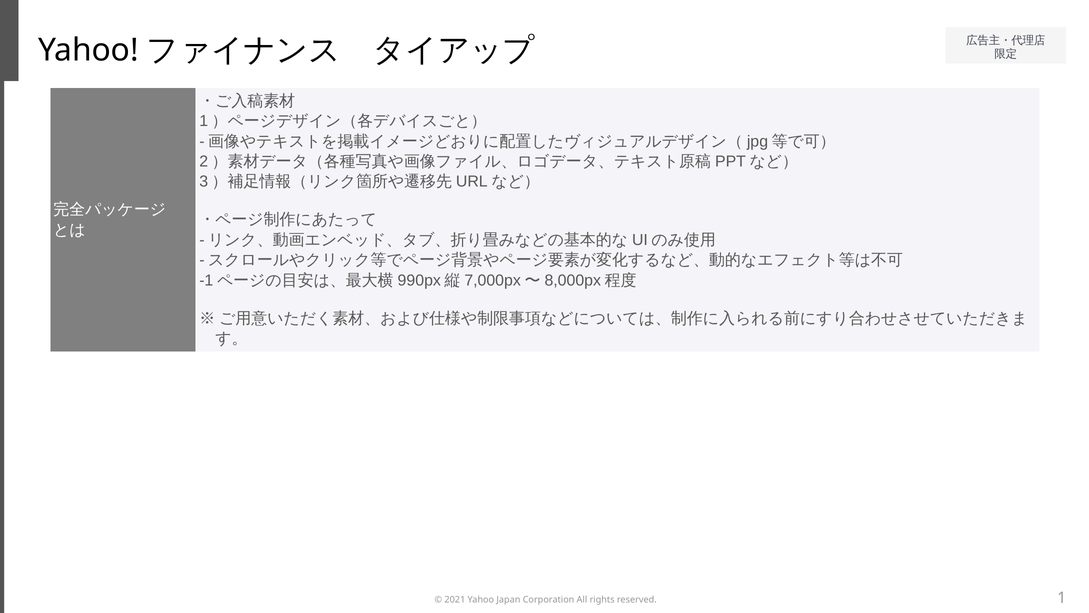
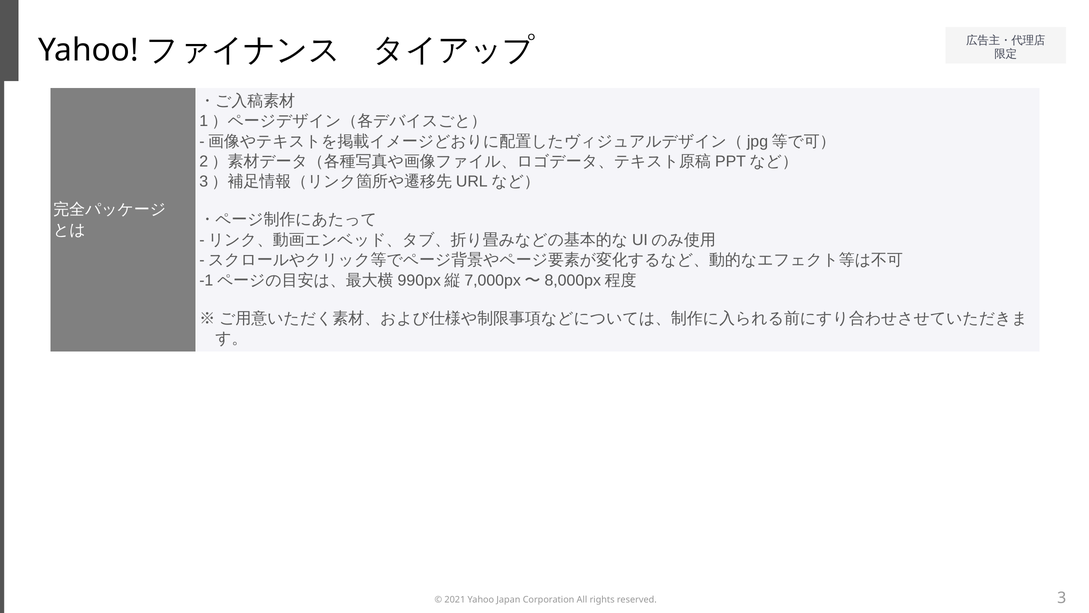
1: 1 -> 3 (1062, 598)
